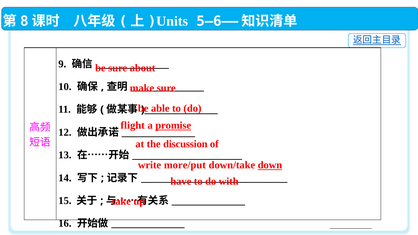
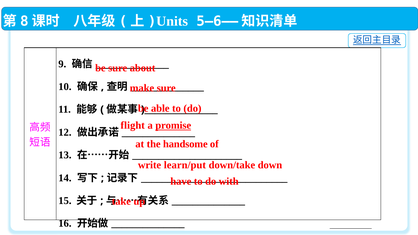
discussion: discussion -> handsome (185, 144)
more/put: more/put -> learn/put (185, 165)
down underline: present -> none (270, 165)
